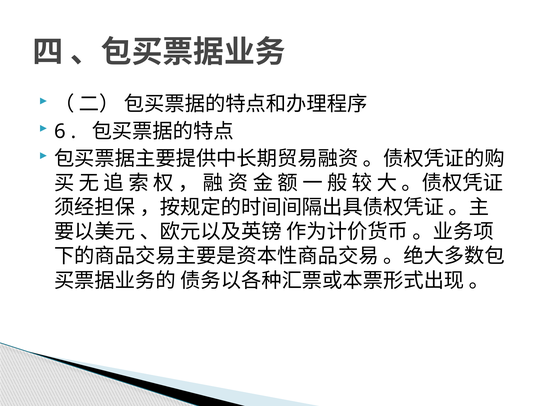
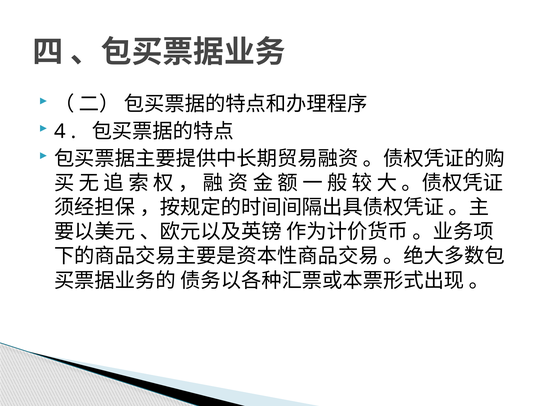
6: 6 -> 4 (60, 131)
